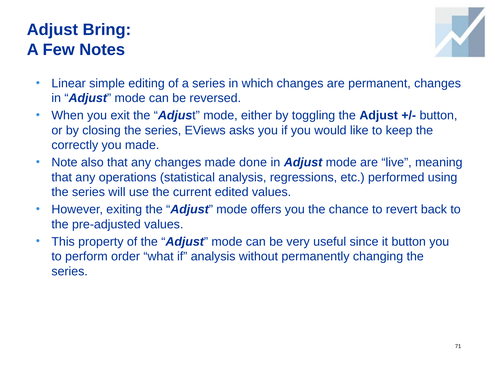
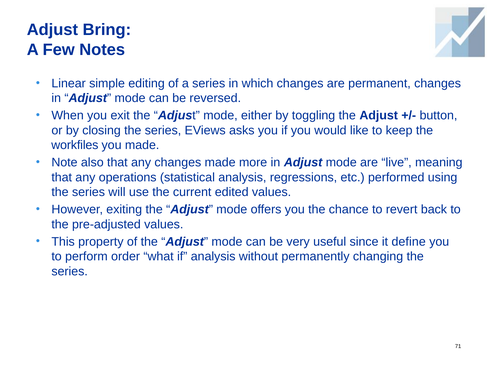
correctly: correctly -> workfiles (75, 145)
done: done -> more (253, 163)
it button: button -> define (409, 242)
